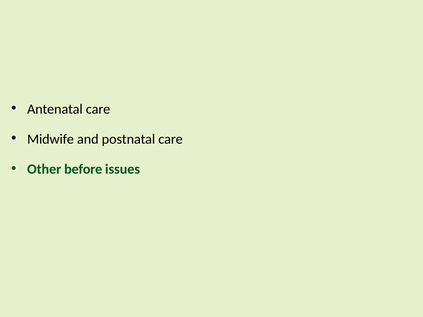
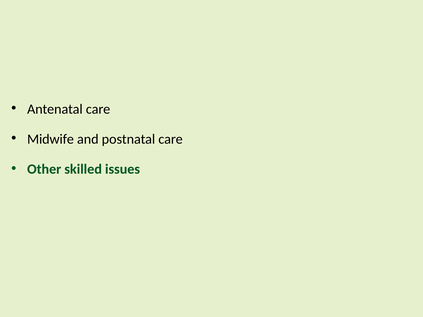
before: before -> skilled (83, 169)
